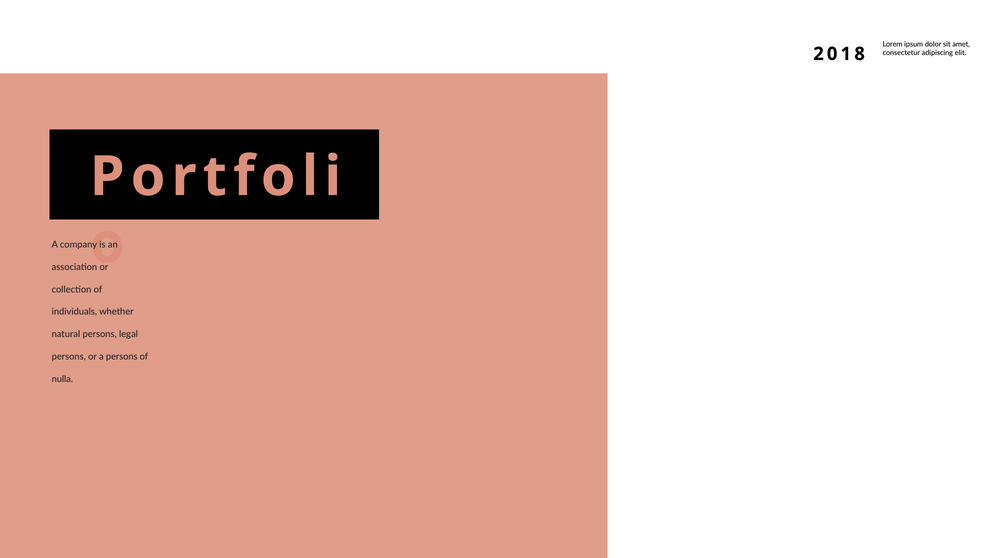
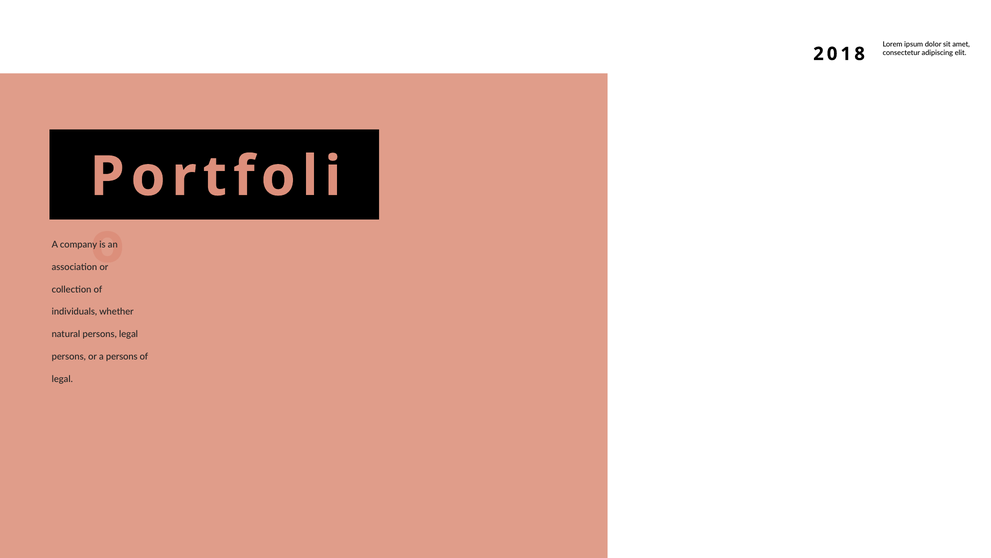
nulla: nulla -> legal (62, 379)
